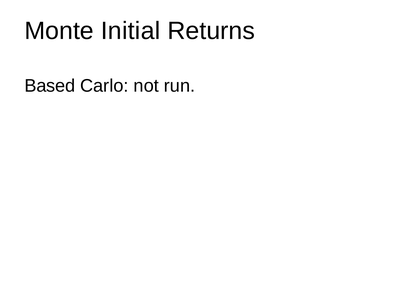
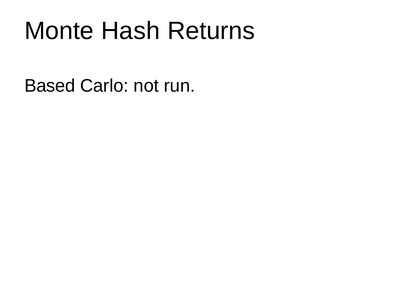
Initial: Initial -> Hash (131, 31)
